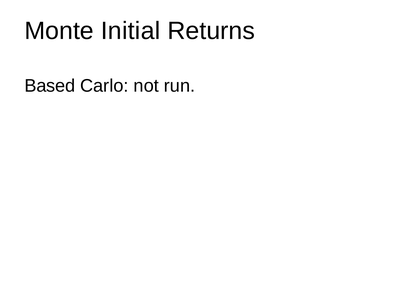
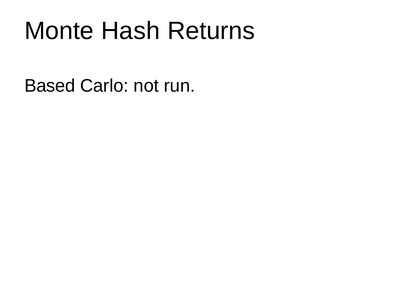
Initial: Initial -> Hash (131, 31)
